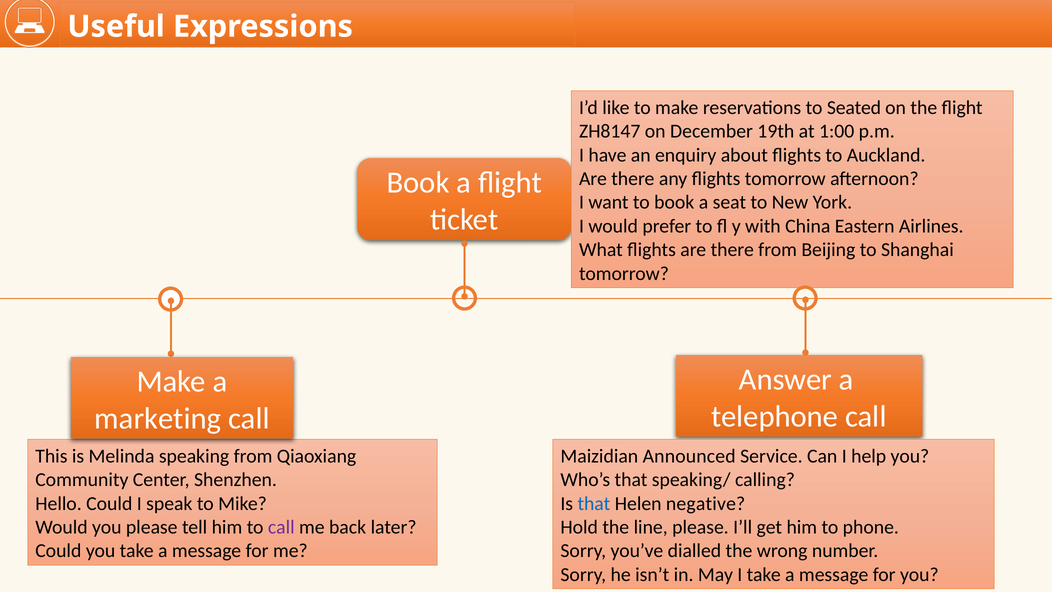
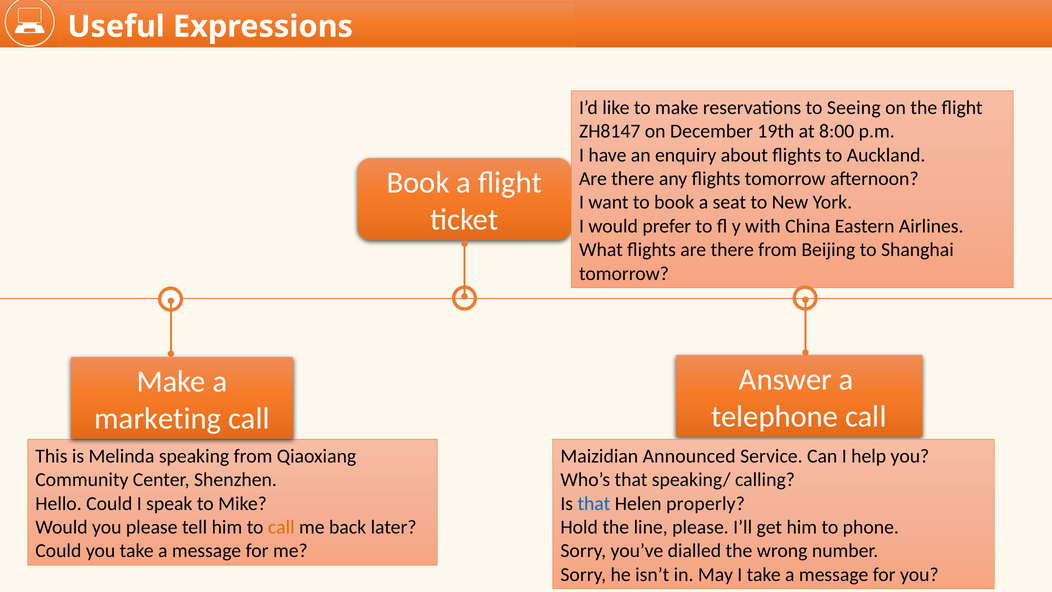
Seated: Seated -> Seeing (854, 108)
1:00: 1:00 -> 8:00 (837, 131)
negative: negative -> properly (706, 503)
call colour: purple -> orange (281, 527)
